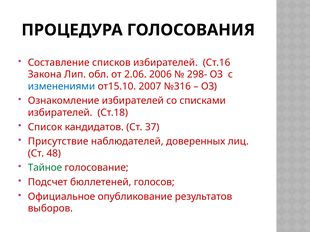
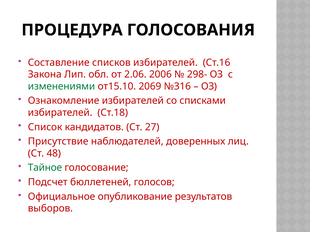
изменениями colour: blue -> green (61, 86)
2007: 2007 -> 2069 (150, 86)
37: 37 -> 27 (152, 127)
